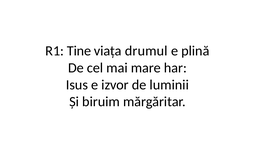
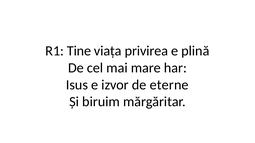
drumul: drumul -> privirea (146, 51)
luminii: luminii -> eterne (169, 85)
